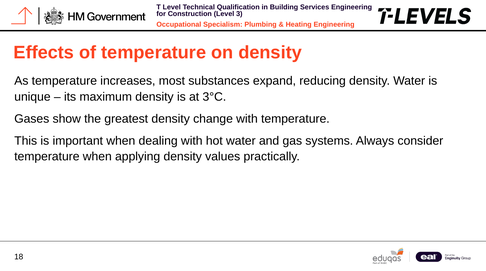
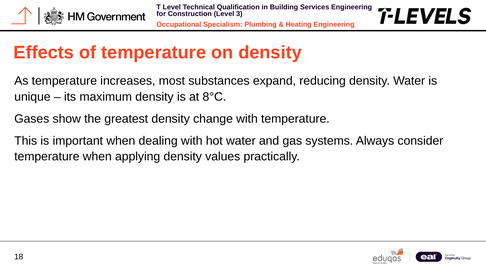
3°C: 3°C -> 8°C (214, 97)
